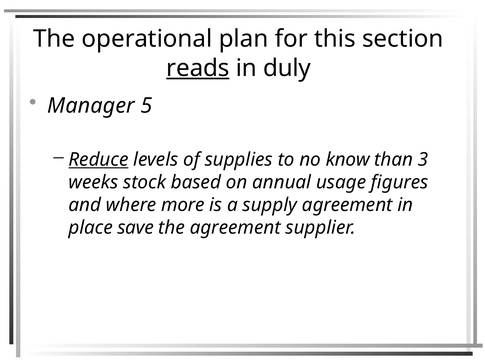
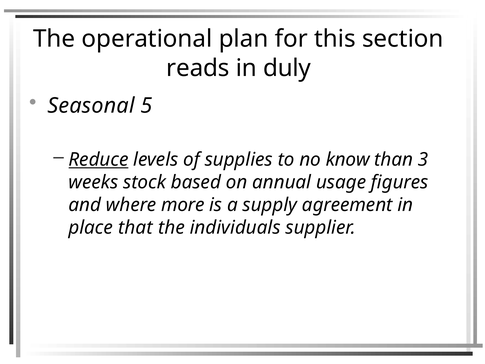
reads underline: present -> none (198, 68)
Manager: Manager -> Seasonal (91, 106)
save: save -> that (135, 227)
the agreement: agreement -> individuals (235, 227)
